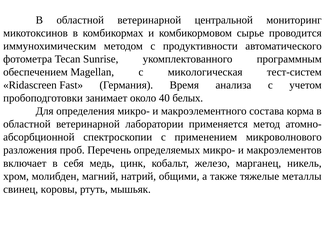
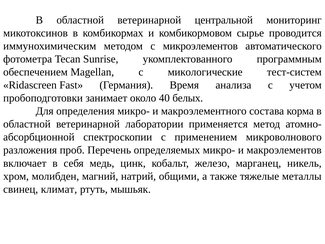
продуктивности: продуктивности -> микроэлементов (200, 46)
микологическая: микологическая -> микологические (205, 72)
коровы: коровы -> климат (59, 189)
